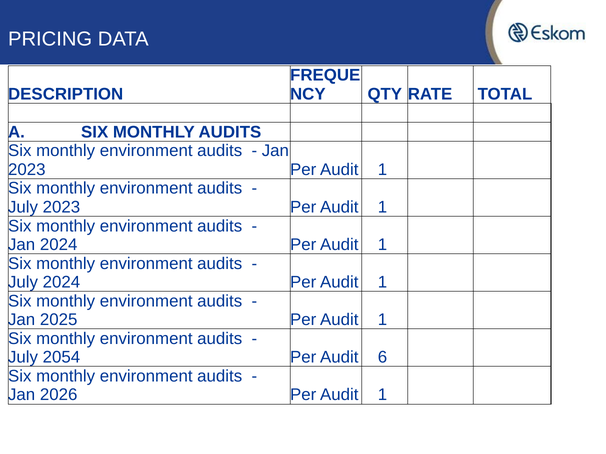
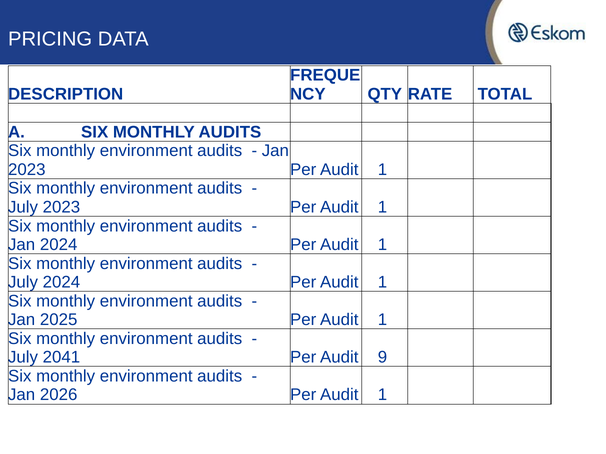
2054: 2054 -> 2041 (61, 358)
6: 6 -> 9 (383, 358)
